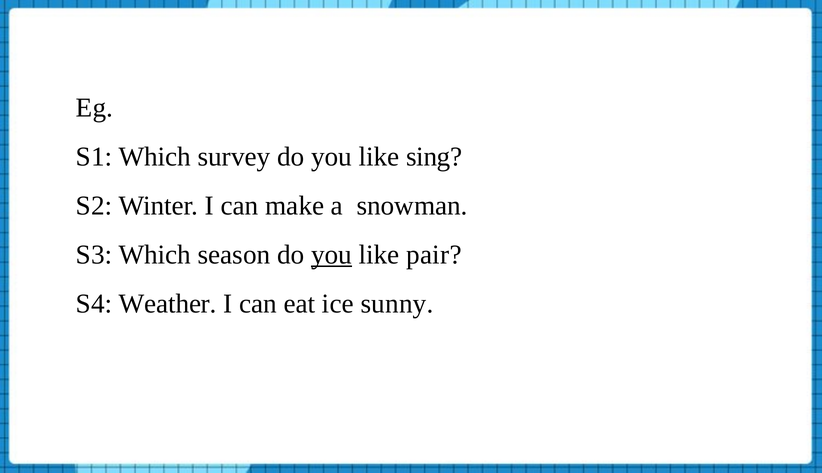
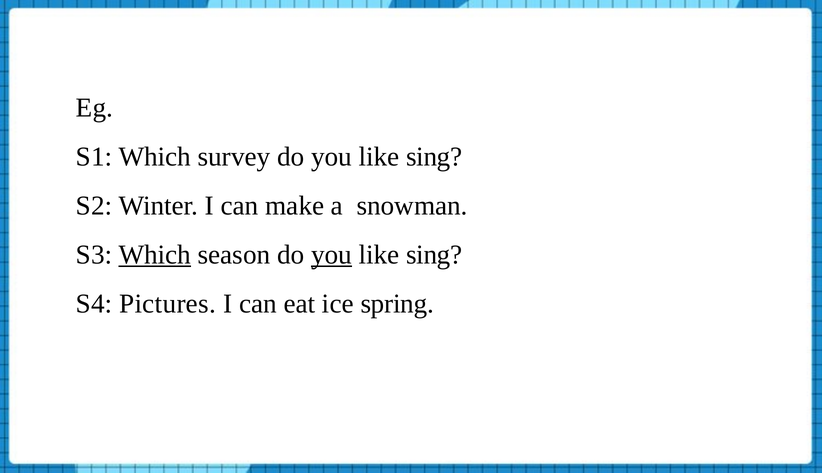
Which underline: none -> present (155, 255)
pair: pair -> sing (434, 255)
Weather: Weather -> Pictures (168, 304)
sunny: sunny -> spring (397, 304)
